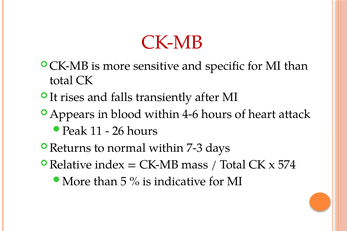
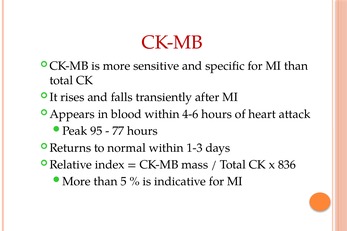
11: 11 -> 95 (96, 131)
26: 26 -> 77 (118, 131)
7-3: 7-3 -> 1-3 (195, 148)
574: 574 -> 836 (287, 165)
